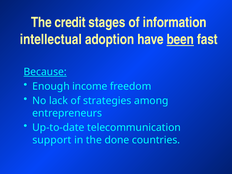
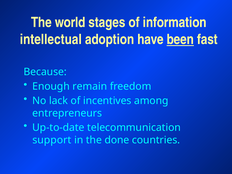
credit: credit -> world (70, 22)
Because underline: present -> none (45, 72)
income: income -> remain (90, 86)
strategies: strategies -> incentives (107, 101)
